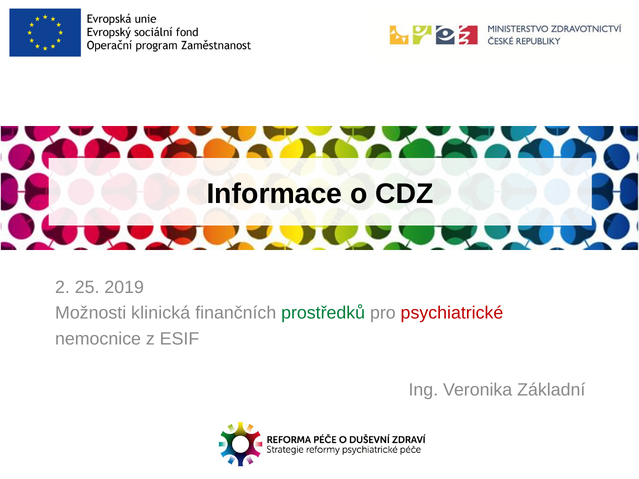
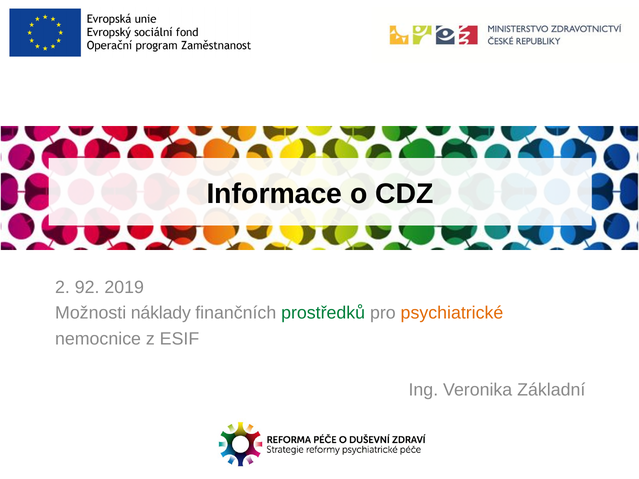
25: 25 -> 92 (87, 288)
klinická: klinická -> náklady (161, 313)
psychiatrické colour: red -> orange (452, 313)
